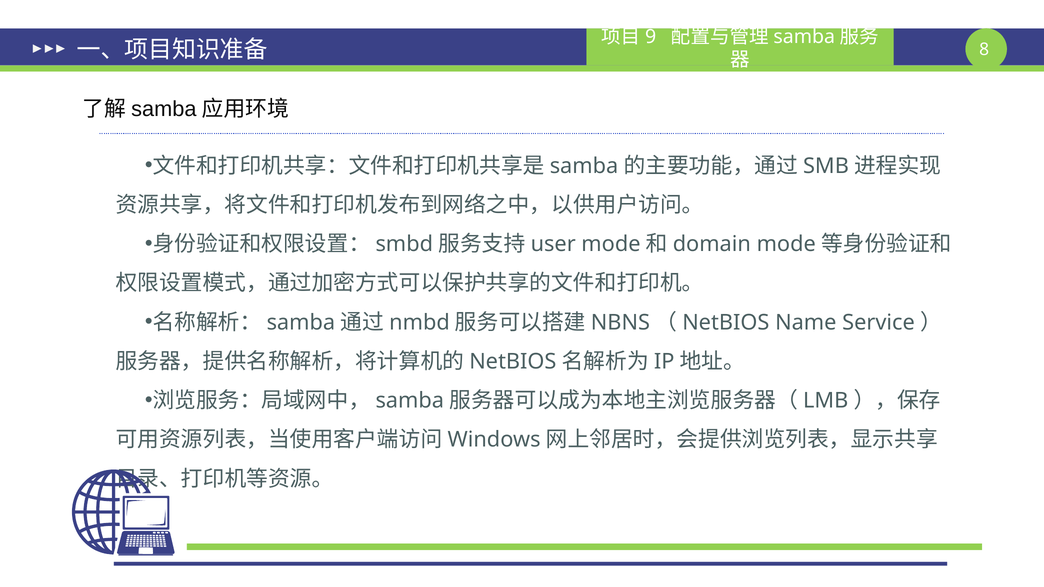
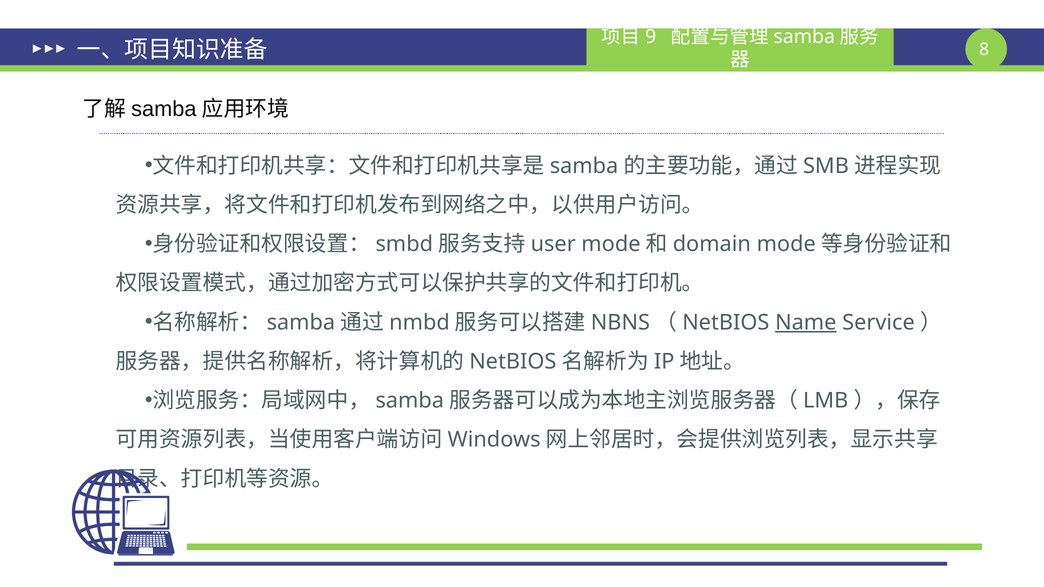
Name underline: none -> present (806, 322)
